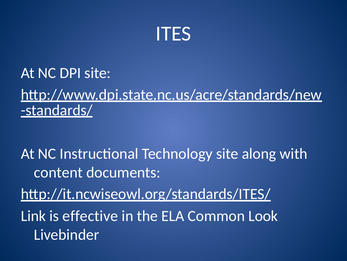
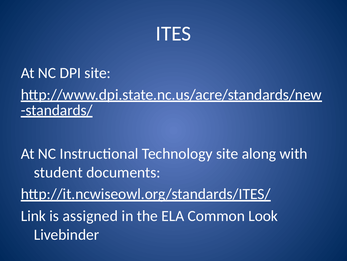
content: content -> student (58, 172)
effective: effective -> assigned (90, 215)
